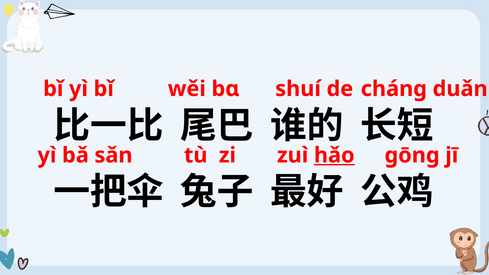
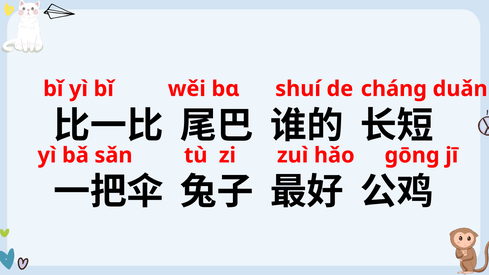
hǎo underline: present -> none (334, 155)
